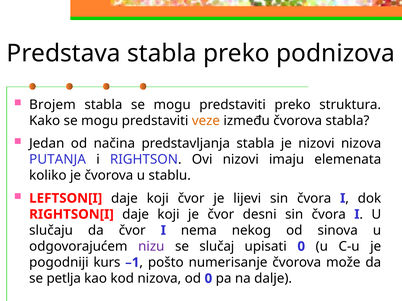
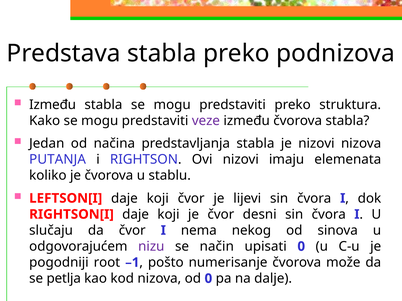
Brojem: Brojem -> Između (53, 105)
veze colour: orange -> purple (206, 121)
slučaj: slučaj -> način (217, 247)
kurs: kurs -> root (107, 263)
